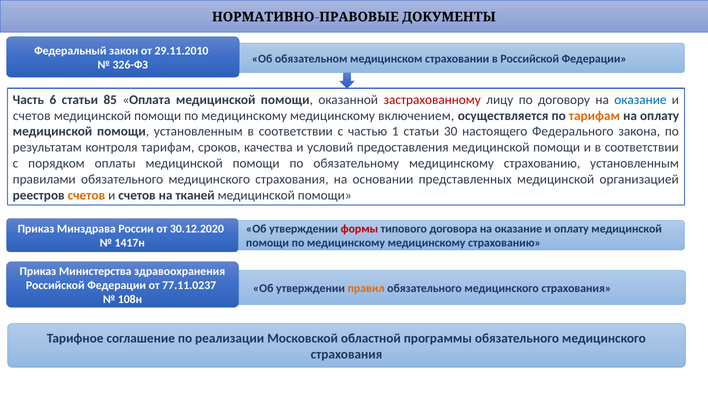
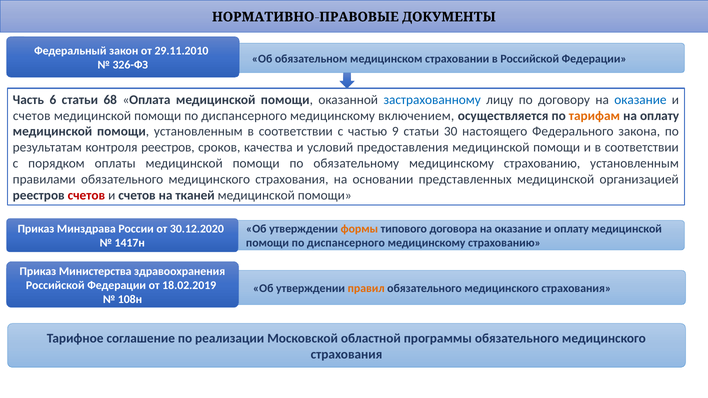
85: 85 -> 68 (110, 100)
застрахованному colour: red -> blue (432, 100)
медицинскому: медицинскому -> диспансерного (244, 116)
1: 1 -> 9 (395, 132)
контроля тарифам: тарифам -> реестров (168, 148)
счетов colour: orange -> red (86, 195)
формы colour: red -> orange (359, 229)
медицинскому: медицинскому -> диспансерного (346, 243)
77.11.0237: 77.11.0237 -> 18.02.2019 (189, 286)
